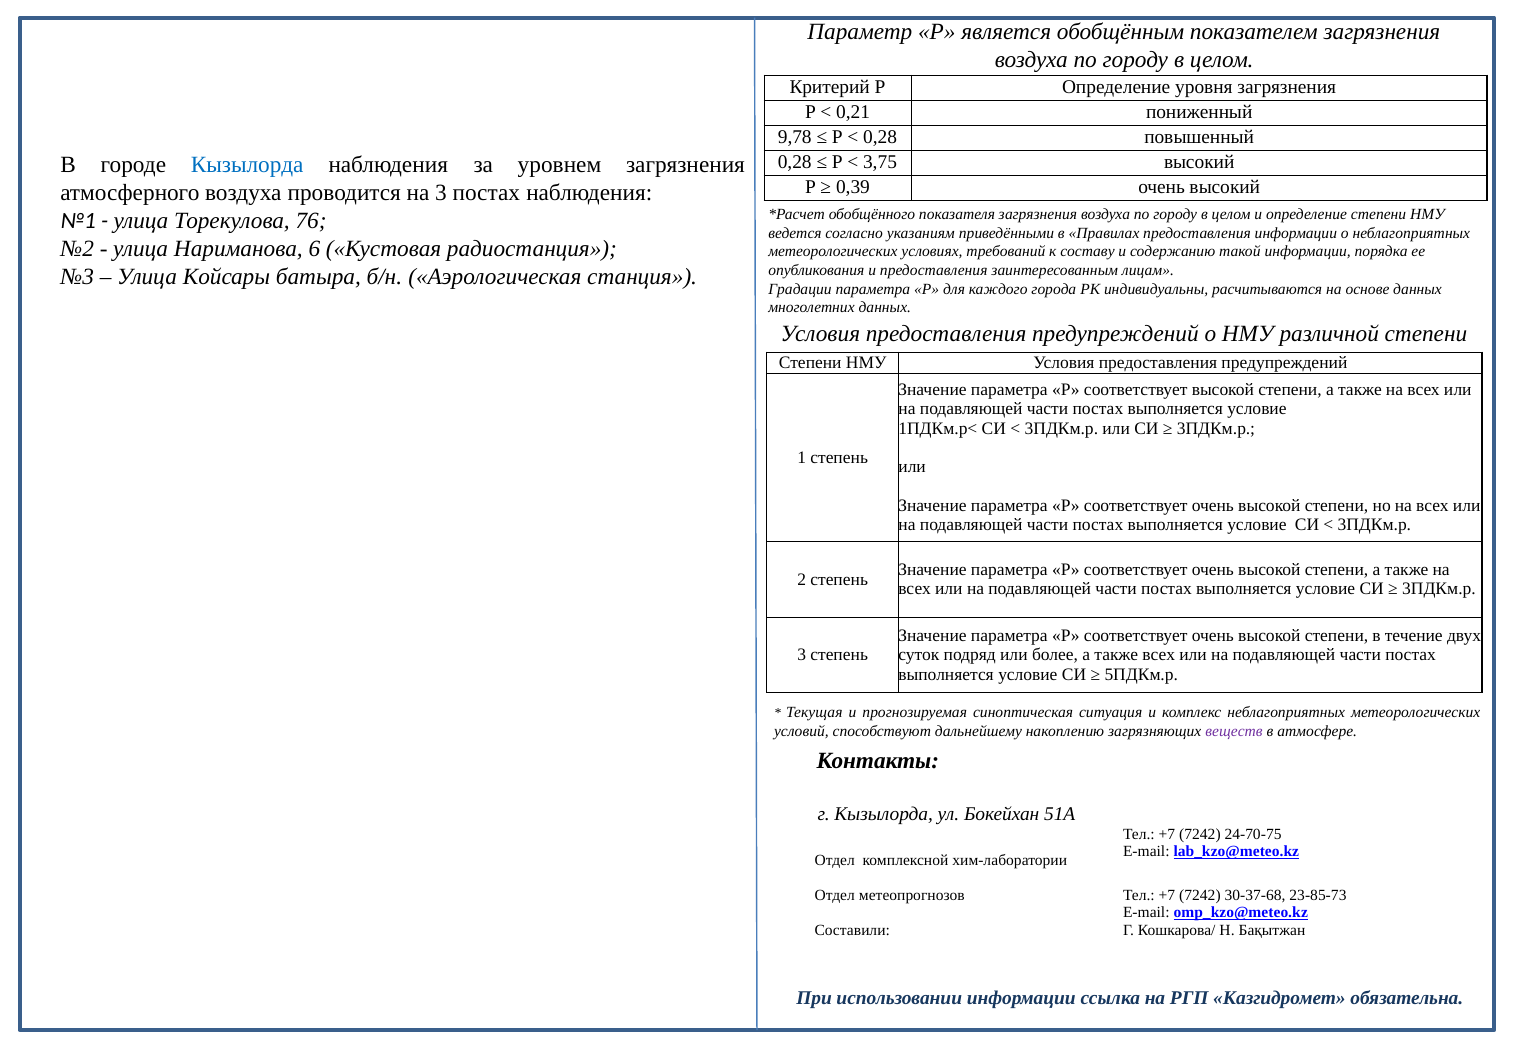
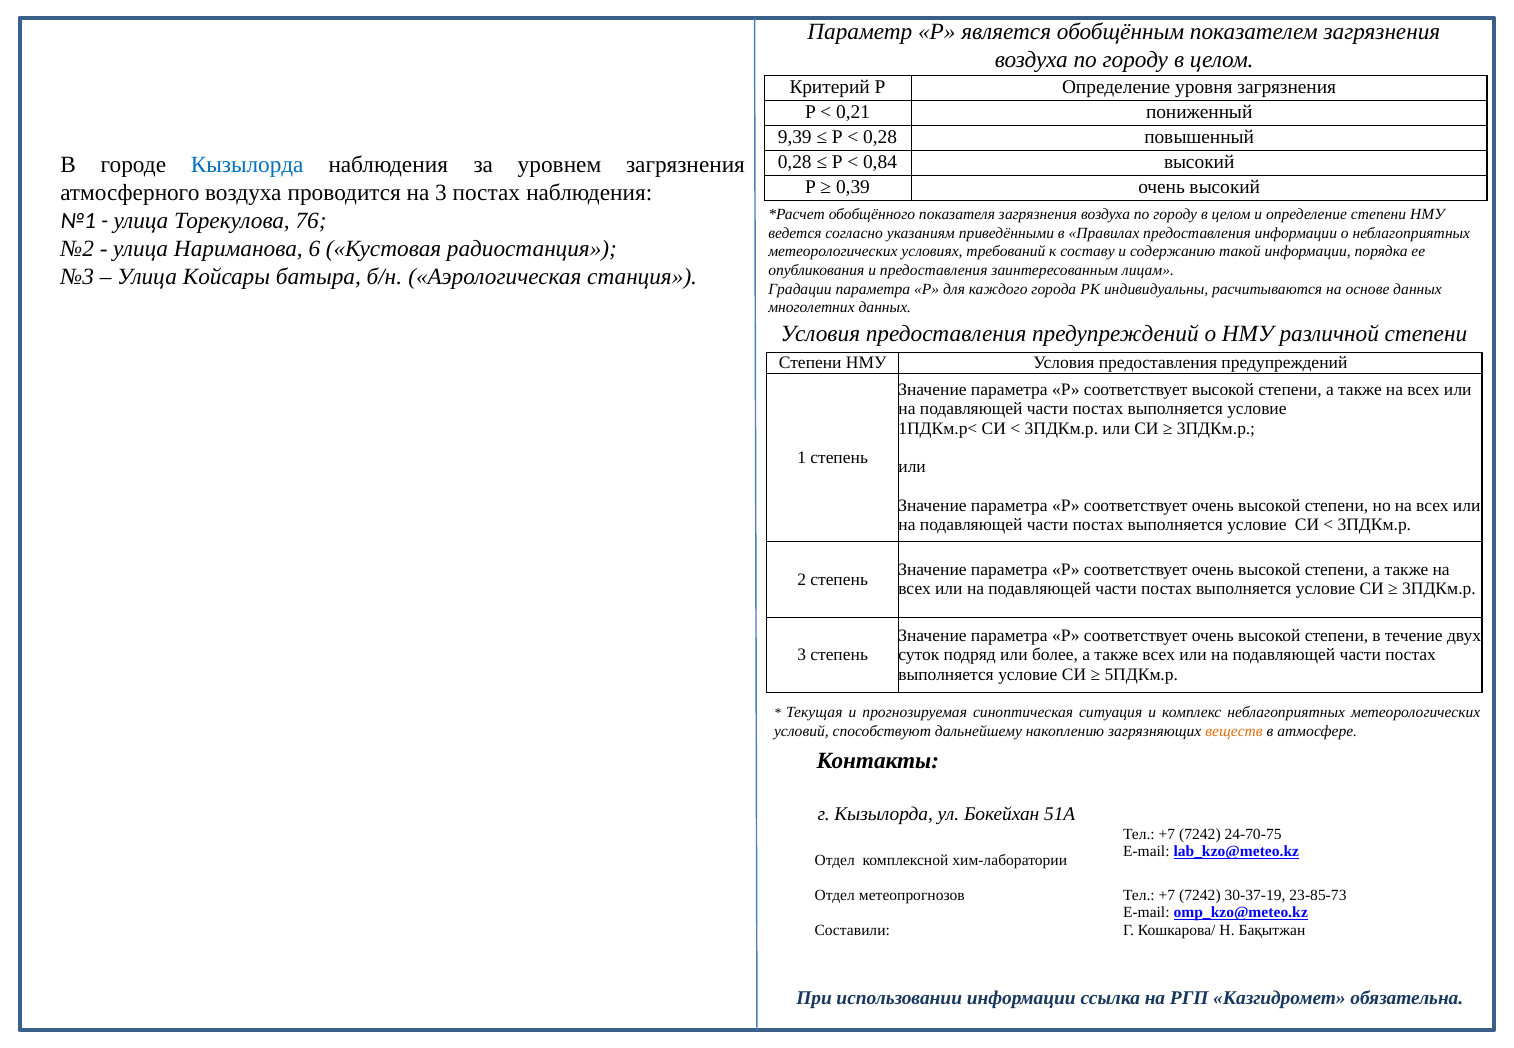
9,78: 9,78 -> 9,39 (795, 137)
3,75: 3,75 -> 0,84 (880, 162)
веществ colour: purple -> orange (1234, 731)
30-37-68: 30-37-68 -> 30-37-19 (1255, 896)
